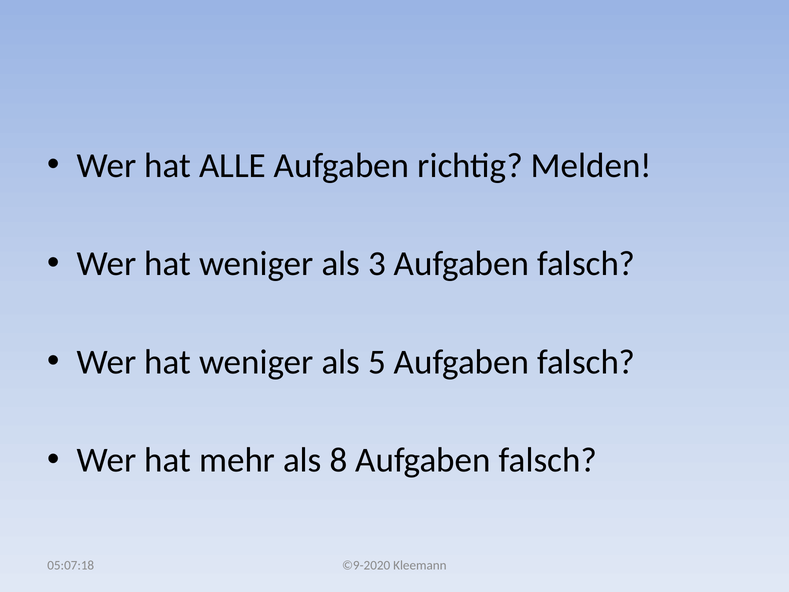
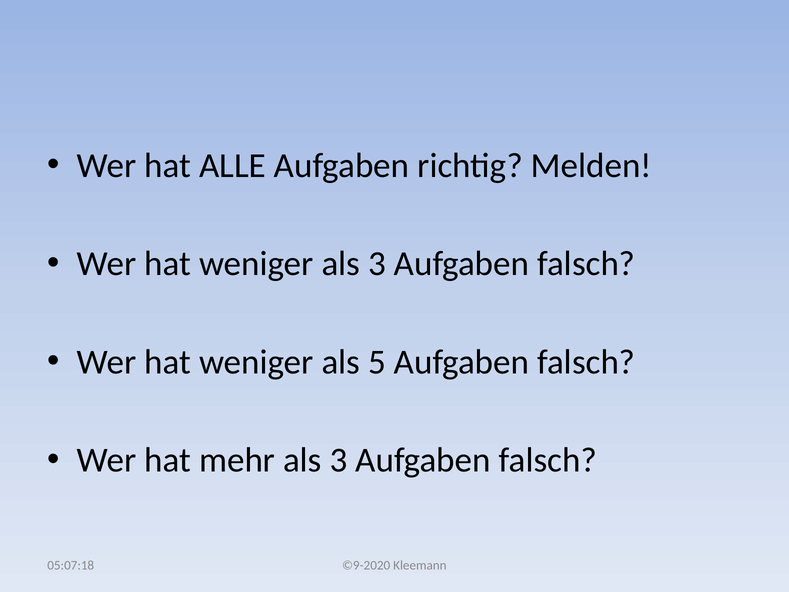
mehr als 8: 8 -> 3 (338, 460)
